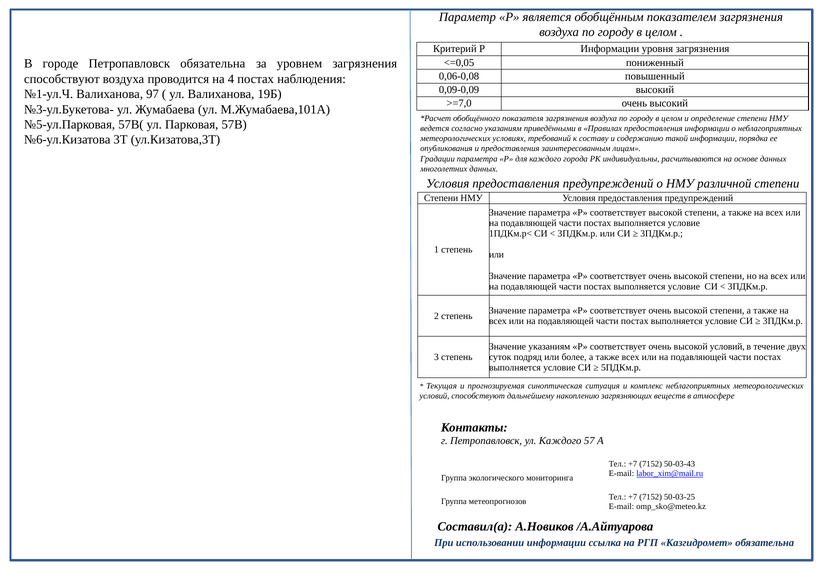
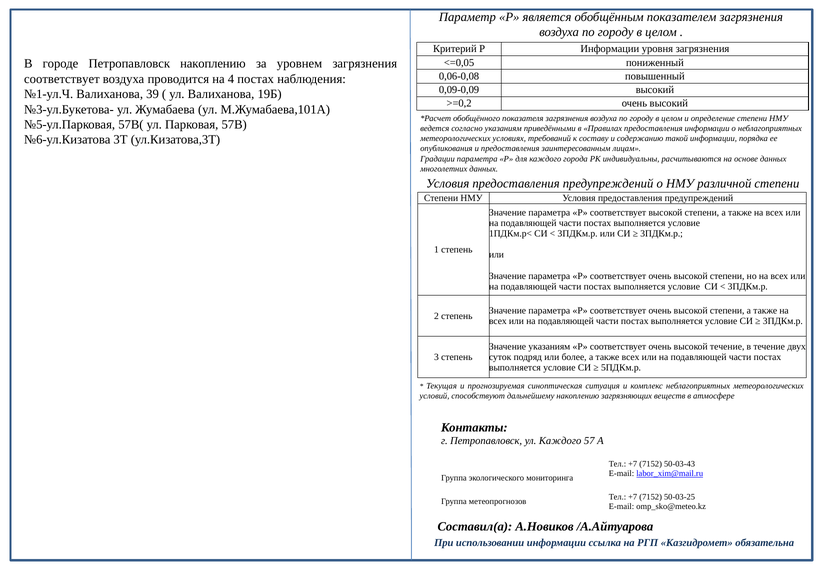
Петропавловск обязательна: обязательна -> накоплению (213, 64)
способствуют: способствуют -> соответствует (62, 79)
97: 97 -> 39 (153, 94)
>=7,0: >=7,0 -> >=0,2 (459, 103)
высокой условий: условий -> течение (727, 346)
